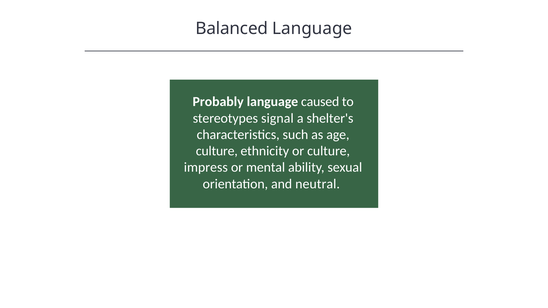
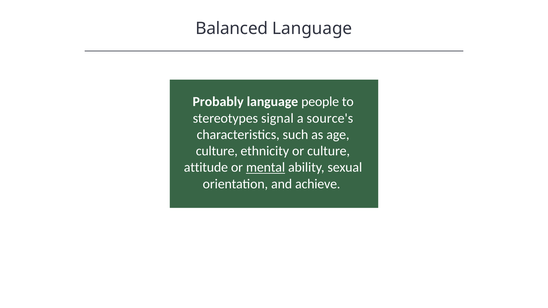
caused: caused -> people (320, 102)
shelter's: shelter's -> source's (330, 118)
impress: impress -> attitude (206, 168)
mental underline: none -> present (266, 168)
neutral: neutral -> achieve (318, 184)
